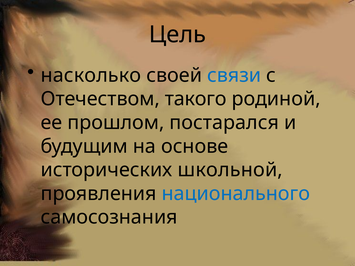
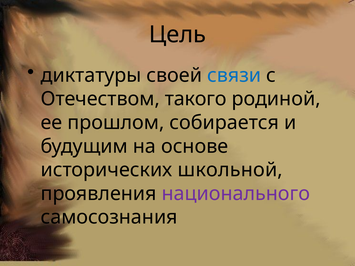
насколько: насколько -> диктатуры (91, 75)
постарался: постарался -> собирается (224, 123)
национального colour: blue -> purple (236, 194)
